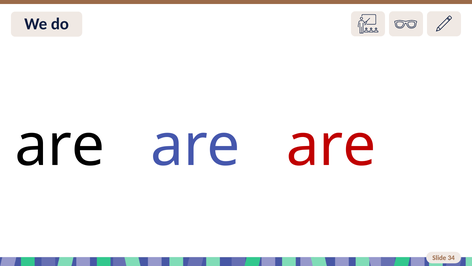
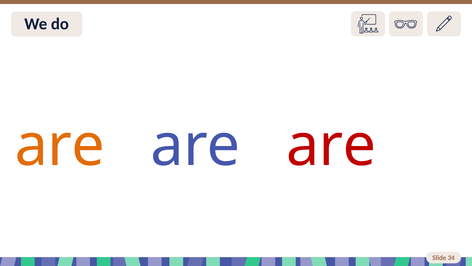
are colour: black -> orange (60, 145)
